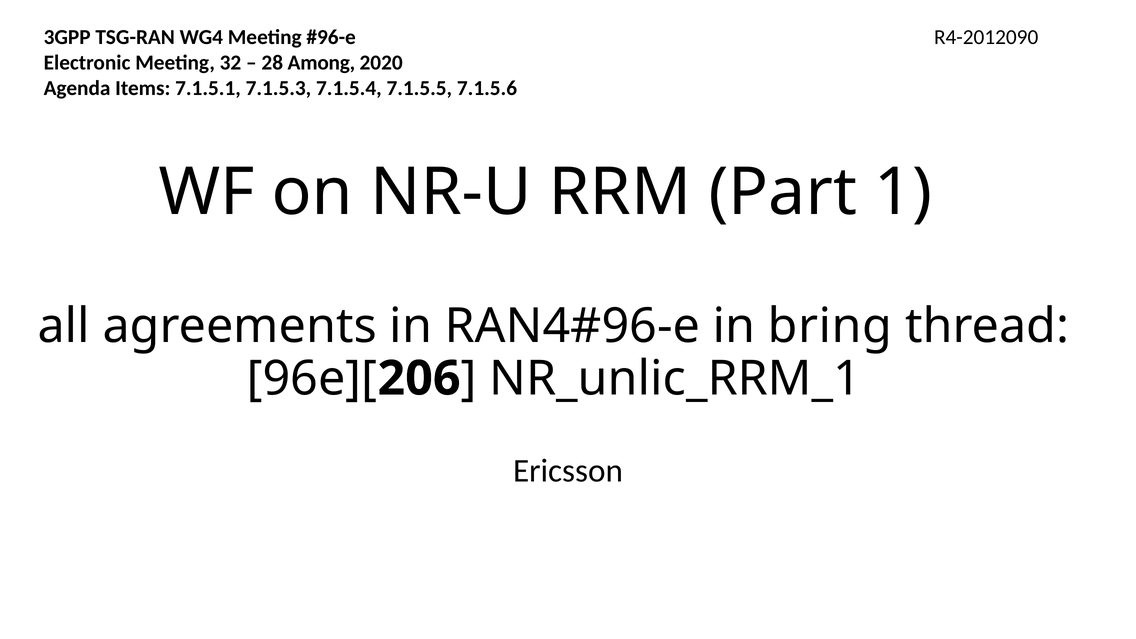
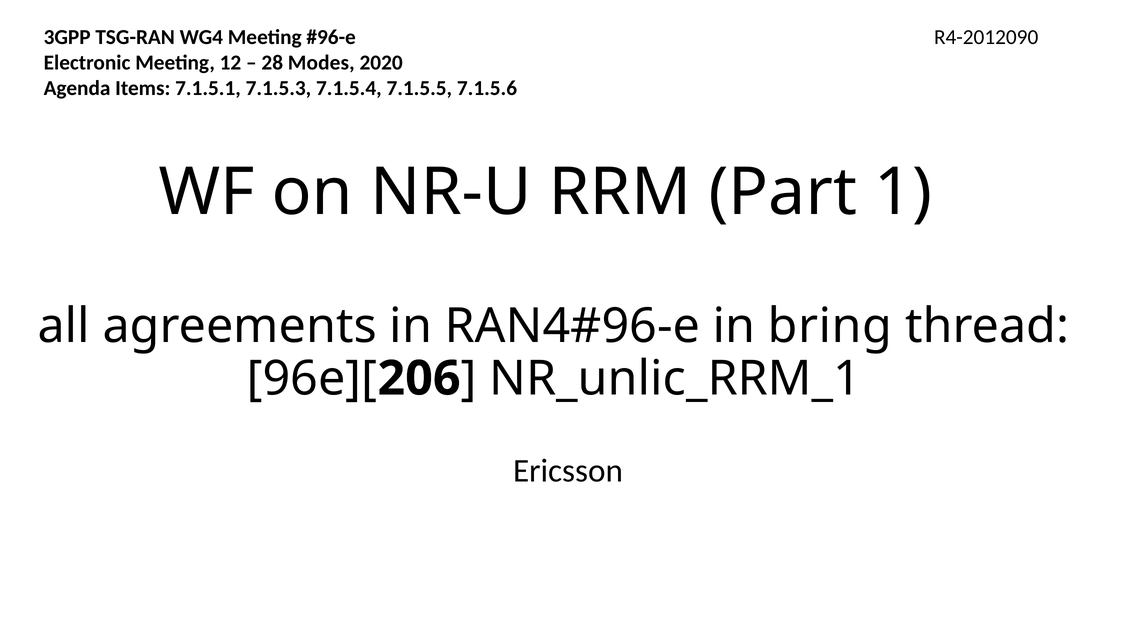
32: 32 -> 12 (230, 63)
Among: Among -> Modes (321, 63)
